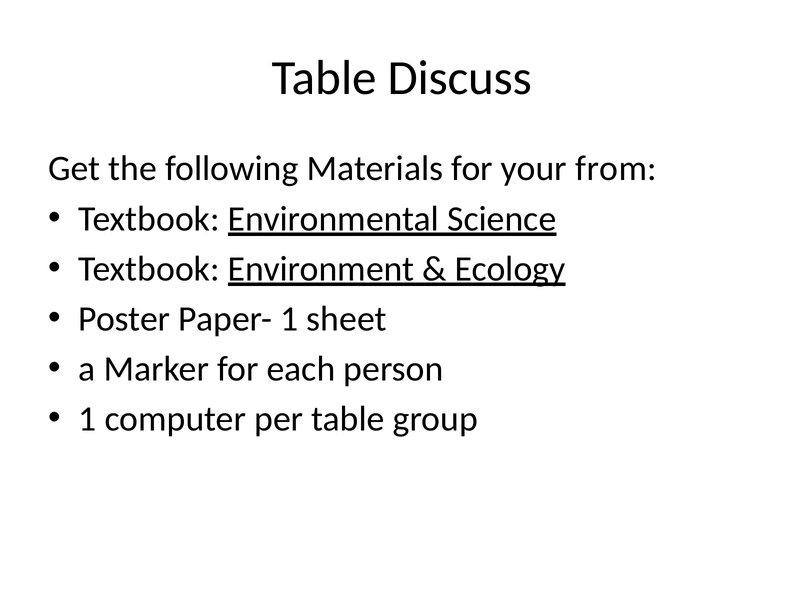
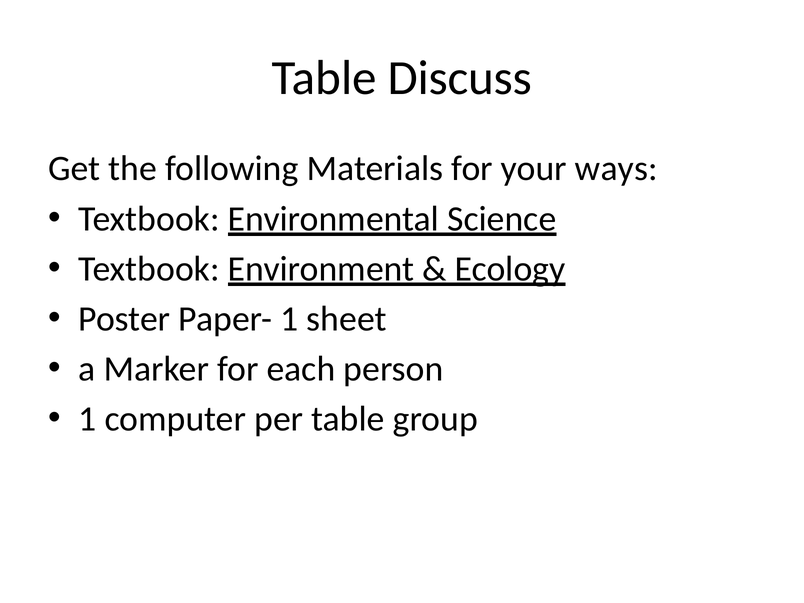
from: from -> ways (616, 169)
